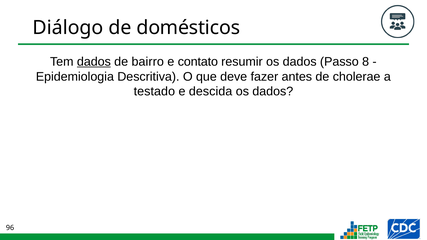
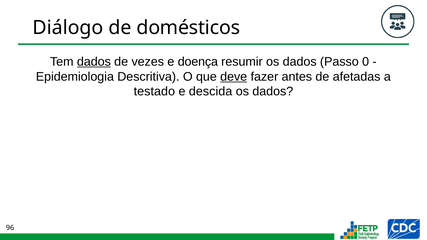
bairro: bairro -> vezes (148, 62)
contato: contato -> doença (198, 62)
8: 8 -> 0 (366, 62)
deve underline: none -> present (234, 77)
cholerae: cholerae -> afetadas (357, 77)
